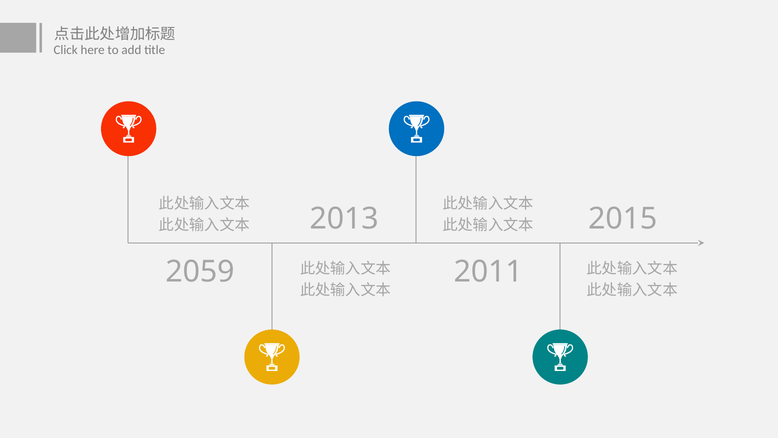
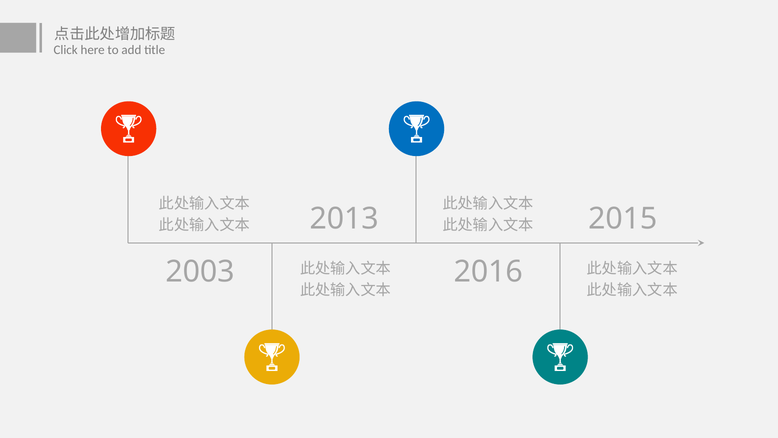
2059: 2059 -> 2003 (200, 272)
2011: 2011 -> 2016 (488, 272)
